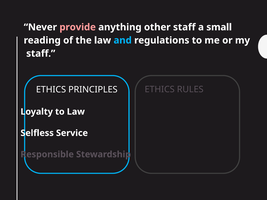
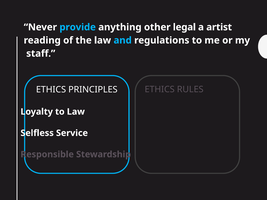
provide colour: pink -> light blue (78, 27)
other staff: staff -> legal (184, 27)
small: small -> artist (219, 27)
